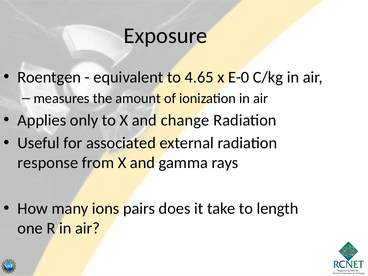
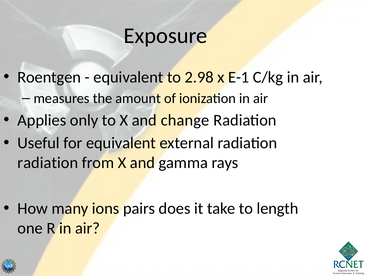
4.65: 4.65 -> 2.98 (199, 77)
E-0: E-0 -> E-1 (239, 77)
for associated: associated -> equivalent (121, 143)
response: response -> radiation (48, 163)
